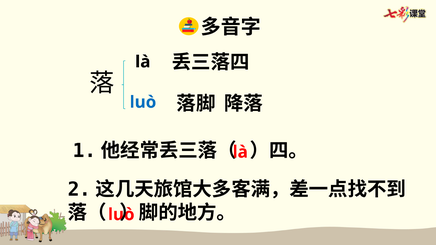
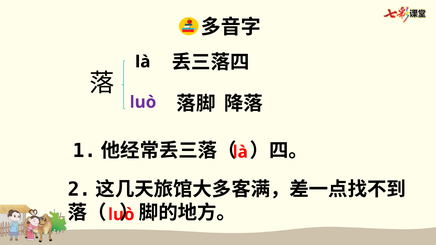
luò colour: blue -> purple (143, 102)
